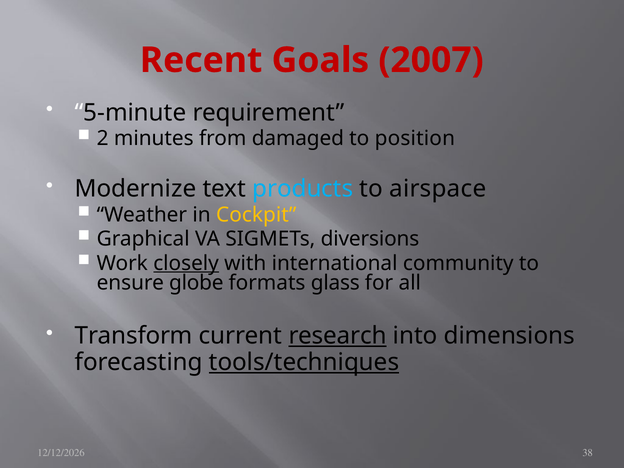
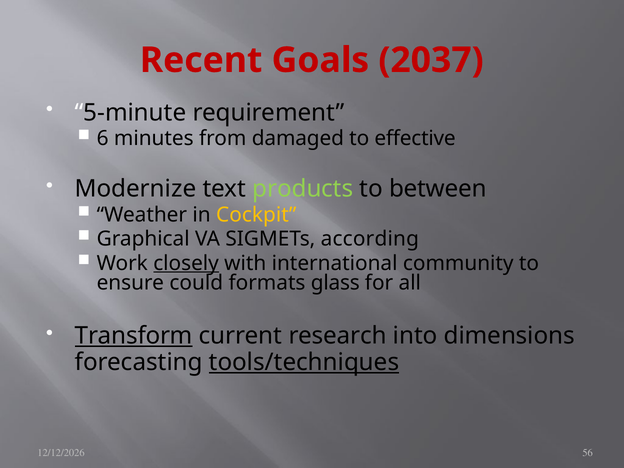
2007: 2007 -> 2037 (431, 60)
2: 2 -> 6 (103, 138)
position: position -> effective (415, 138)
products colour: light blue -> light green (303, 189)
airspace: airspace -> between (438, 189)
diversions: diversions -> according (370, 239)
globe: globe -> could (196, 283)
Transform underline: none -> present (134, 336)
research underline: present -> none (338, 336)
38: 38 -> 56 (588, 453)
